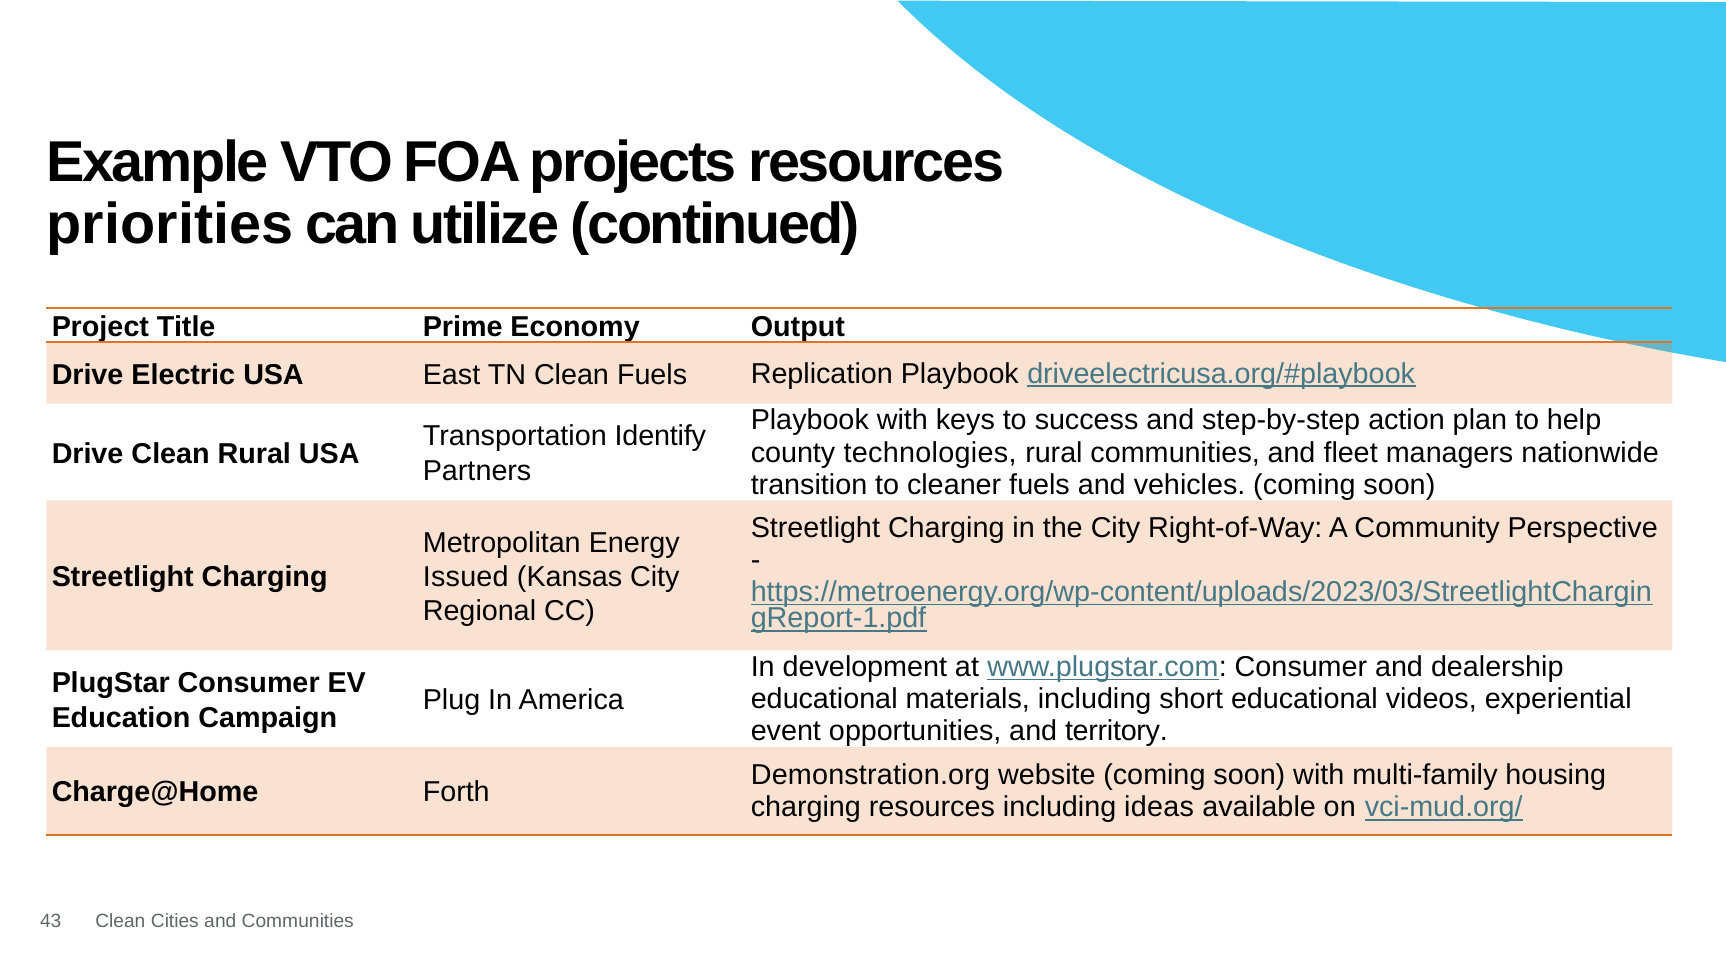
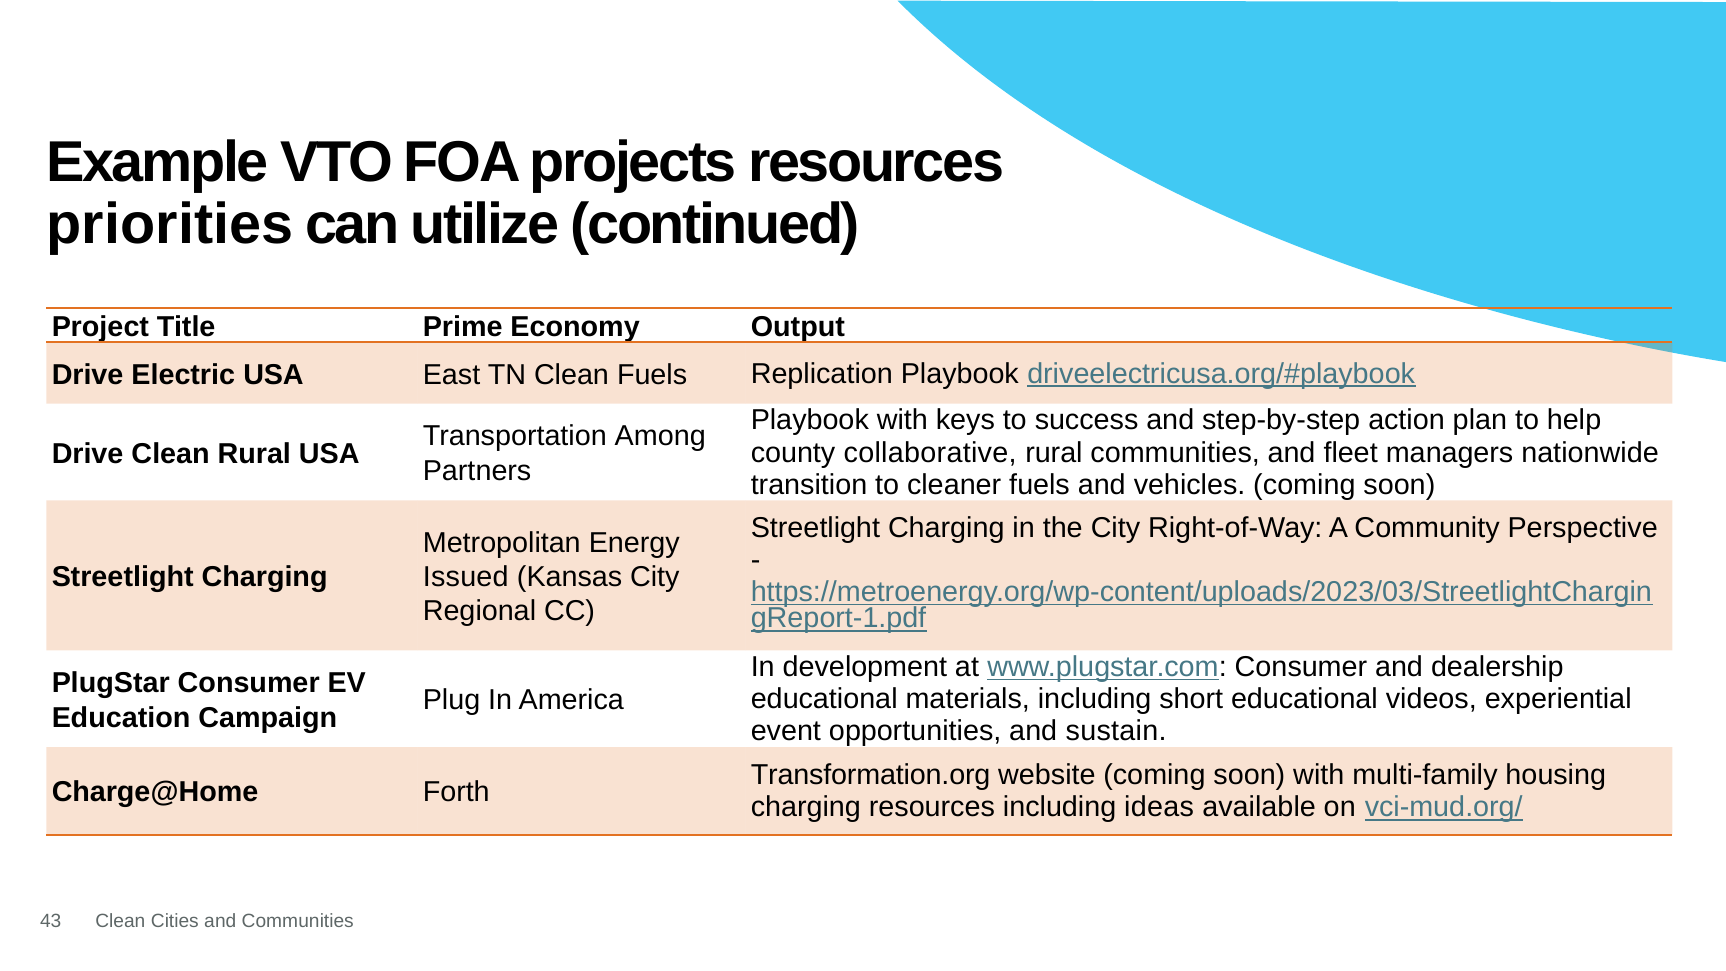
Identify: Identify -> Among (660, 436)
technologies: technologies -> collaborative (930, 453)
territory: territory -> sustain (1116, 731)
Demonstration.org: Demonstration.org -> Transformation.org (871, 775)
